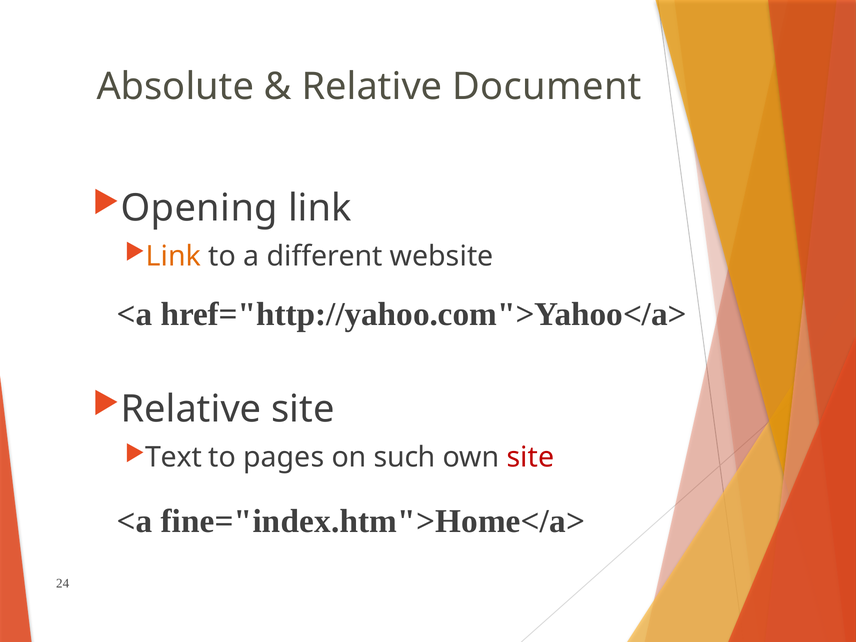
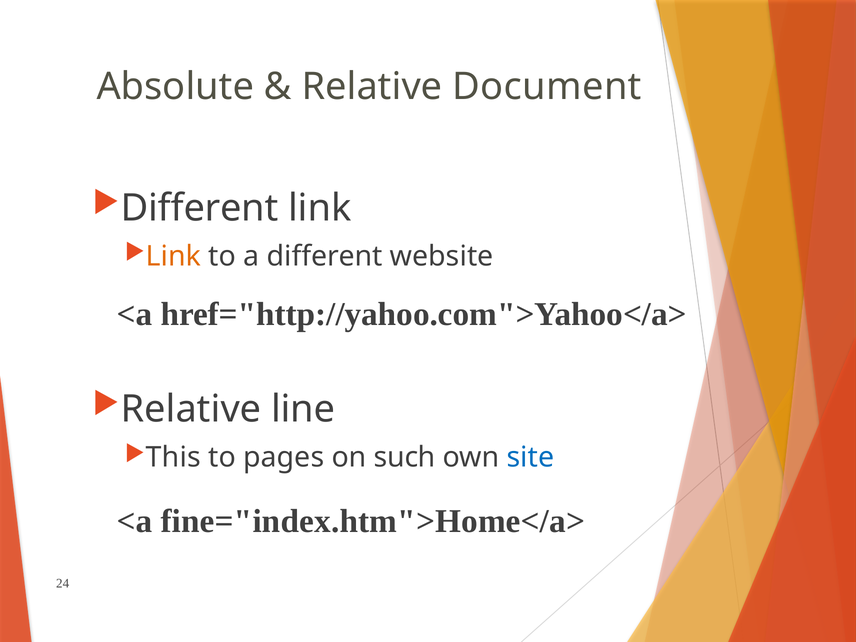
Opening: Opening -> Different (200, 208)
Relative site: site -> line (303, 409)
Text: Text -> This (173, 458)
site colour: red -> blue (530, 458)
